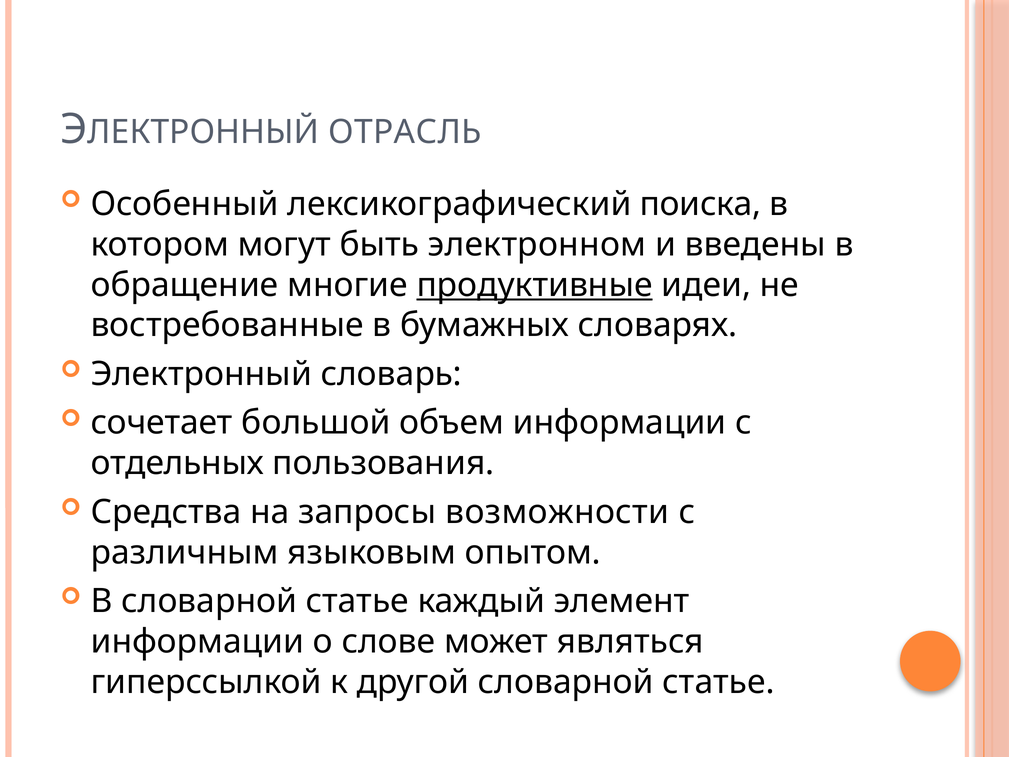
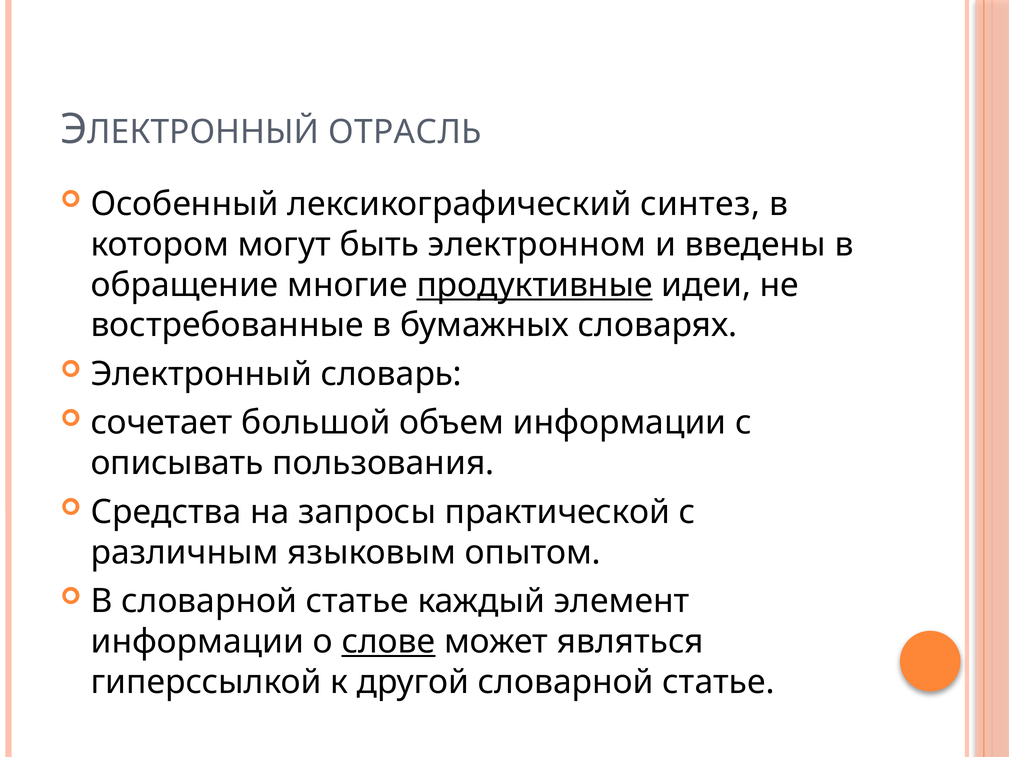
поиска: поиска -> синтез (700, 204)
отдельных: отдельных -> описывать (177, 463)
возможности: возможности -> практической (558, 512)
слове underline: none -> present (388, 641)
